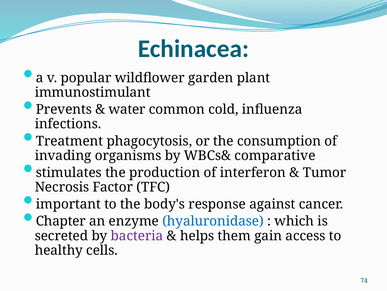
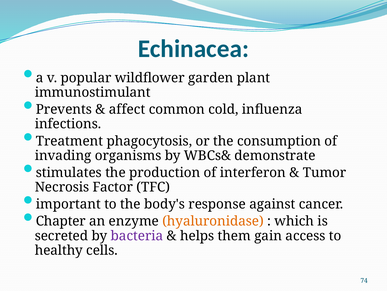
water: water -> affect (127, 109)
comparative: comparative -> demonstrate (275, 155)
hyaluronidase colour: blue -> orange (213, 221)
